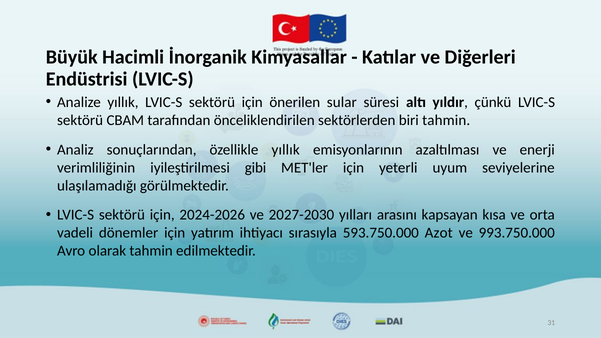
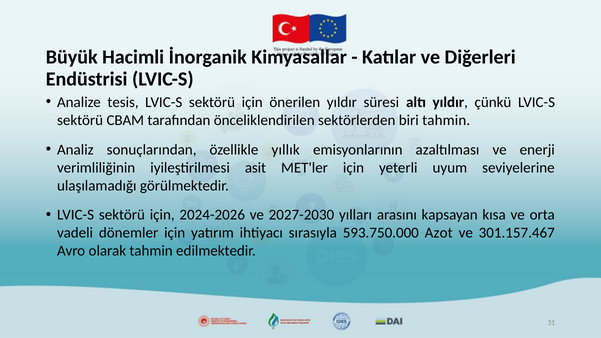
Analize yıllık: yıllık -> tesis (123, 102)
önerilen sular: sular -> yıldır (342, 102)
gibi: gibi -> asit (255, 168)
993.750.000: 993.750.000 -> 301.157.467 (517, 233)
